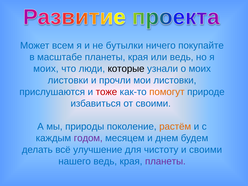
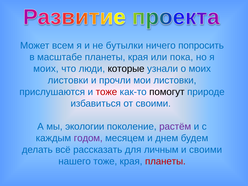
покупайте: покупайте -> попросить (201, 46)
или ведь: ведь -> пока (182, 57)
помогут colour: orange -> black (167, 92)
природы: природы -> экологии (85, 127)
растём colour: orange -> purple (175, 127)
улучшение: улучшение -> рассказать (98, 150)
чистоту: чистоту -> личным (161, 150)
нашего ведь: ведь -> тоже (105, 161)
планеты colour: purple -> red (165, 161)
